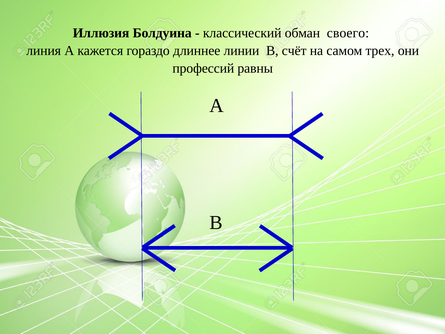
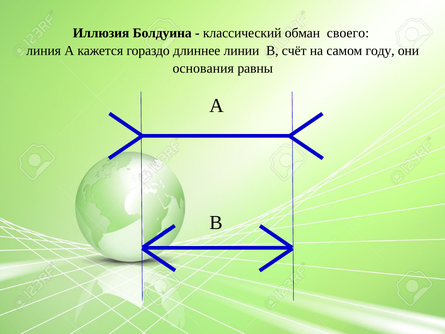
трех: трех -> году (380, 51)
профессий: профессий -> основания (203, 68)
